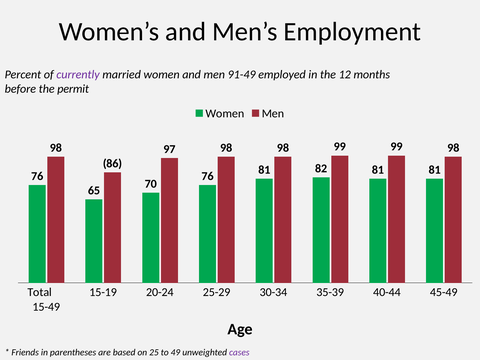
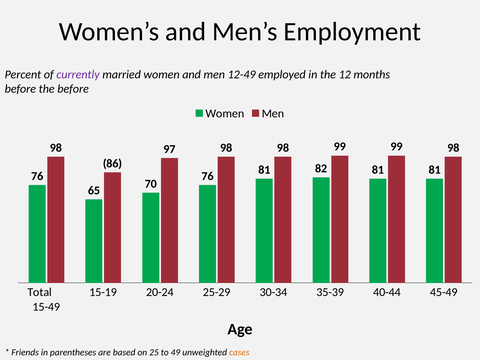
91-49: 91-49 -> 12-49 (242, 74)
the permit: permit -> before (73, 89)
cases colour: purple -> orange (239, 352)
